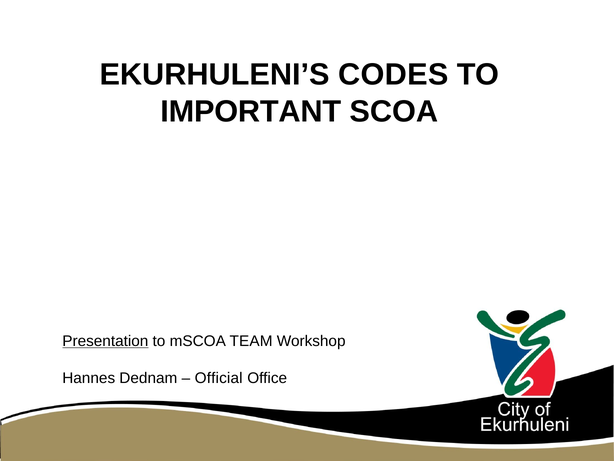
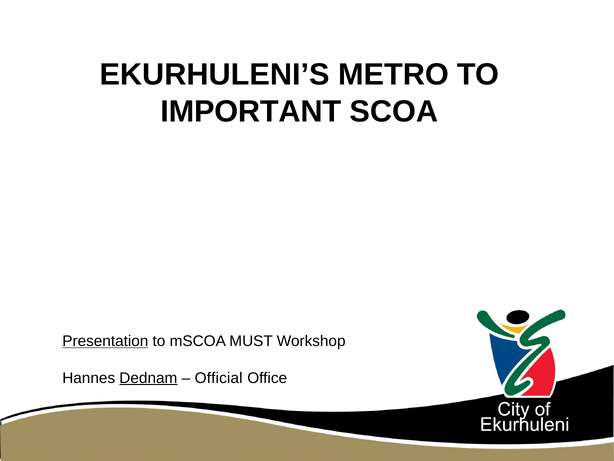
CODES: CODES -> METRO (393, 75)
TEAM: TEAM -> MUST (251, 341)
Dednam underline: none -> present (148, 378)
